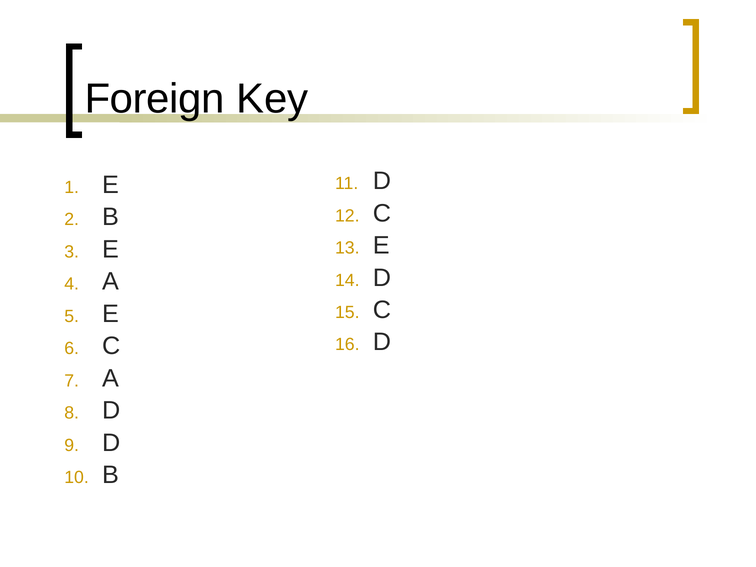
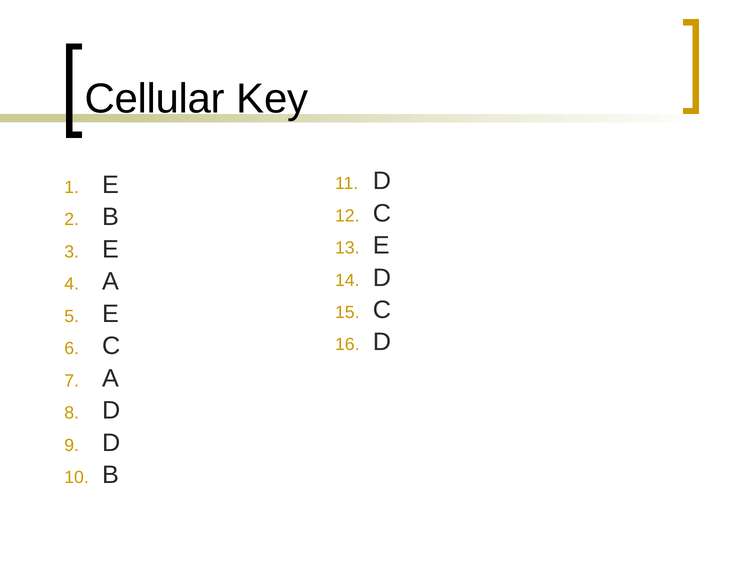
Foreign: Foreign -> Cellular (155, 99)
